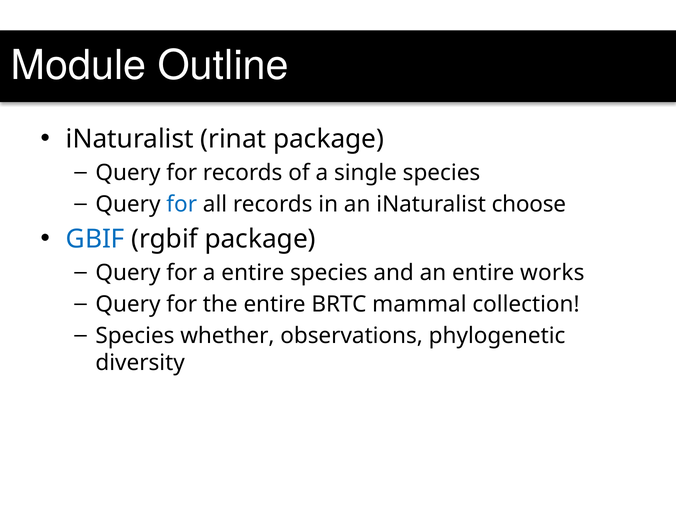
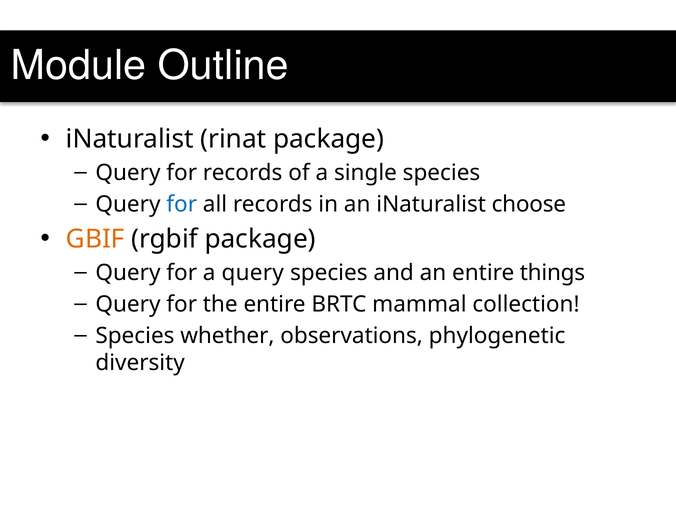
GBIF colour: blue -> orange (95, 239)
a entire: entire -> query (253, 273)
works: works -> things (552, 273)
